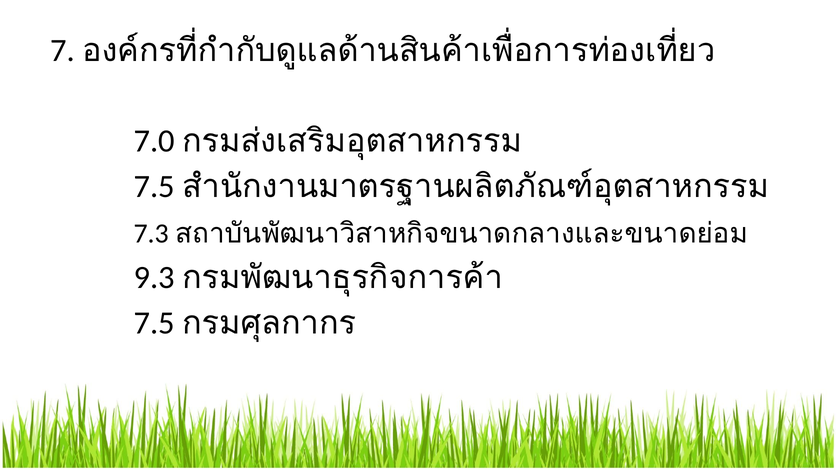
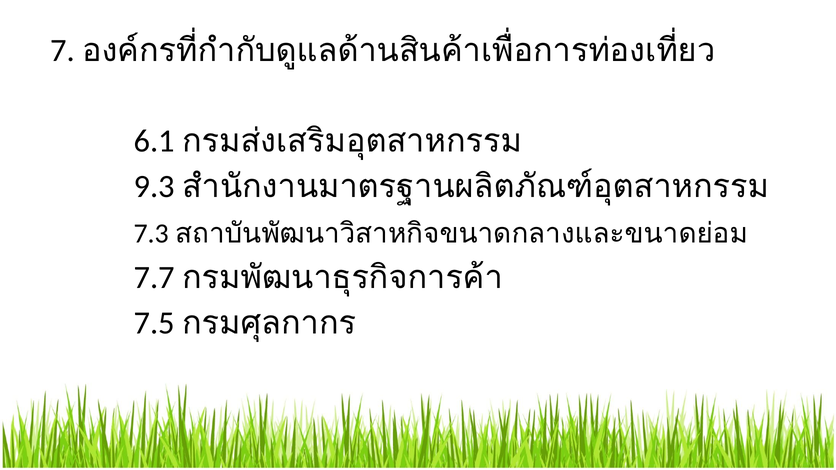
7.0: 7.0 -> 6.1 (154, 141)
7.5: 7.5 -> 9.3 (154, 187)
9.3: 9.3 -> 7.7 (154, 278)
